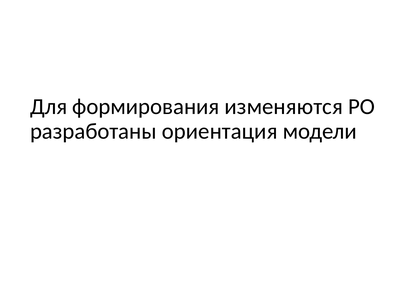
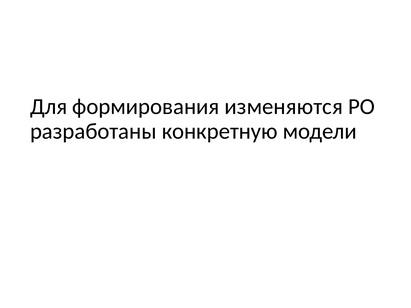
ориентация: ориентация -> конкретную (220, 132)
